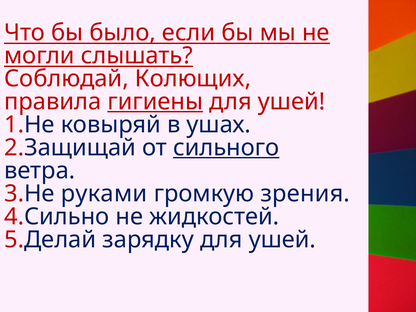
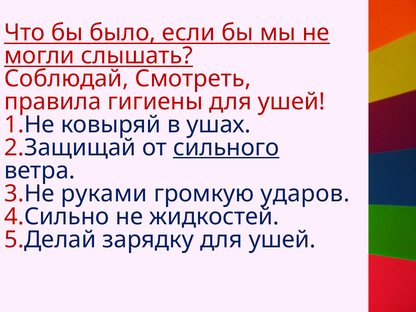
Колющих: Колющих -> Смотреть (193, 79)
гигиены underline: present -> none (155, 102)
зрения: зрения -> ударов (305, 194)
